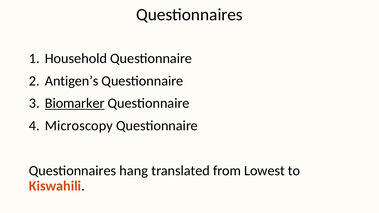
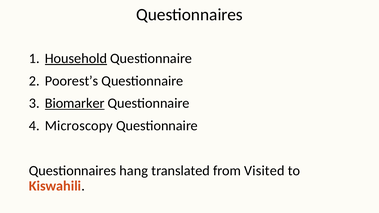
Household underline: none -> present (76, 58)
Antigen’s: Antigen’s -> Poorest’s (72, 81)
Lowest: Lowest -> Visited (264, 171)
